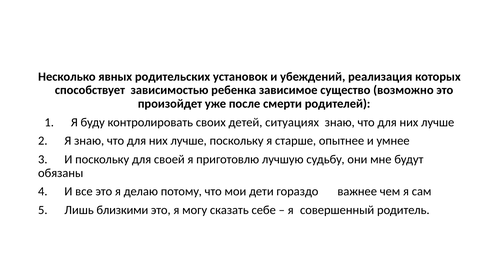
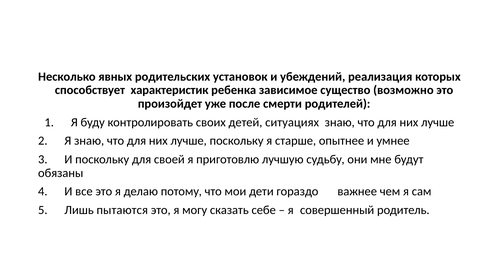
зависимостью: зависимостью -> характеристик (170, 90)
близкими: близкими -> пытаются (122, 211)
